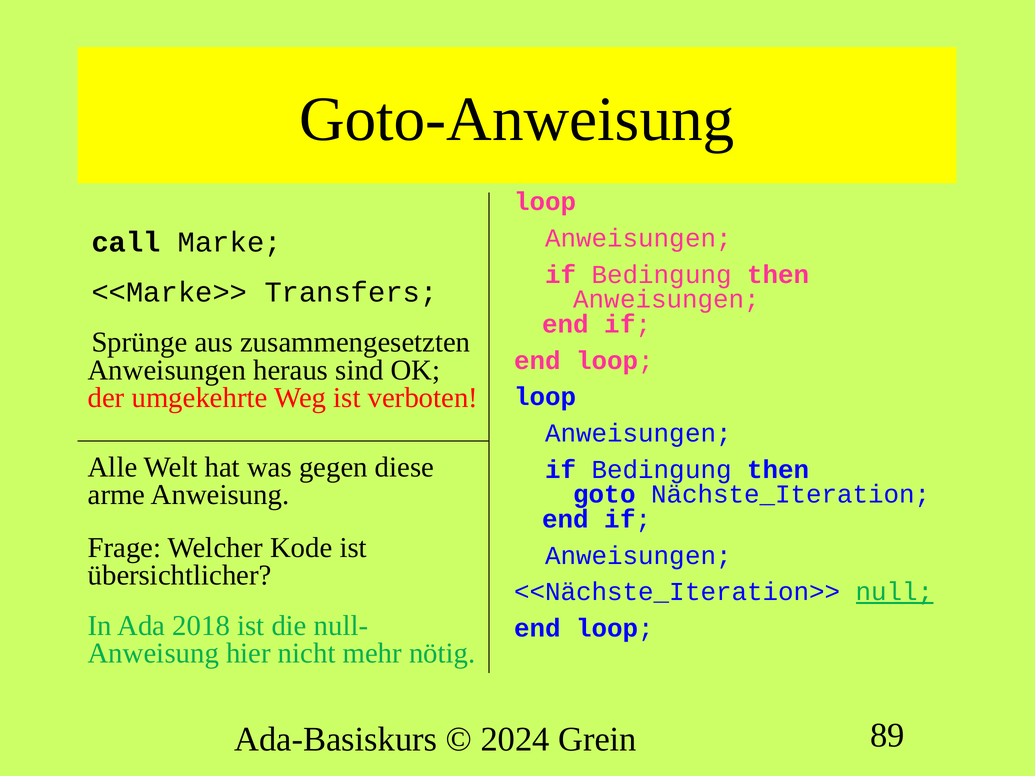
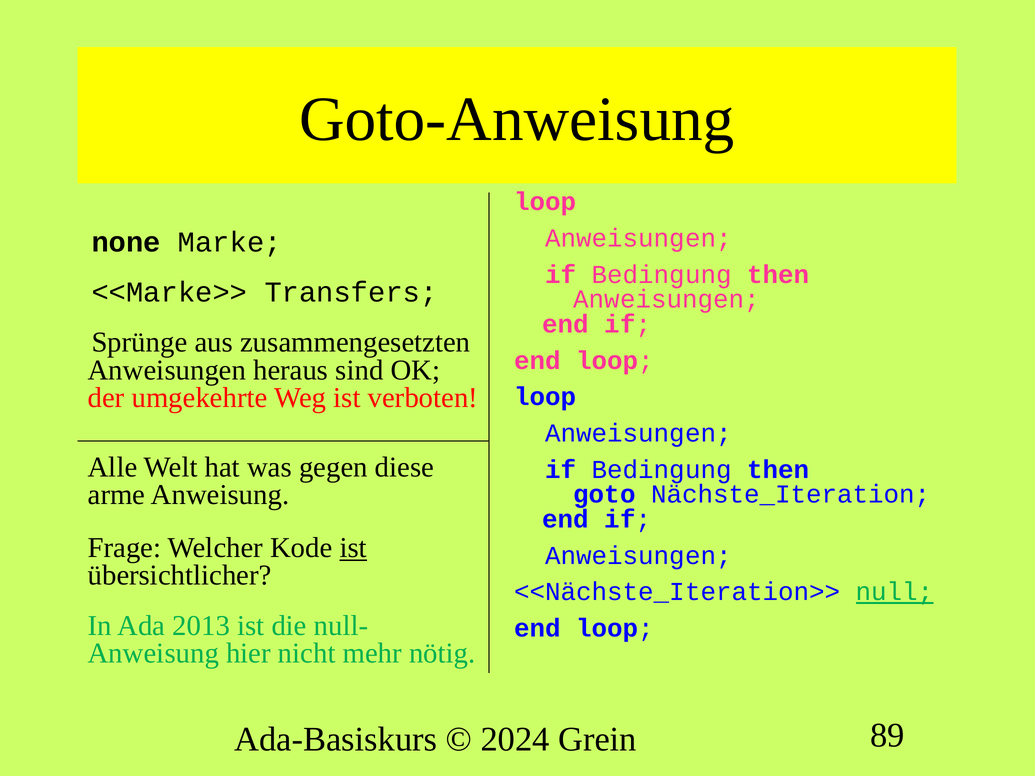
call: call -> none (126, 242)
ist underline: none -> present (353, 548)
2018: 2018 -> 2013 (201, 626)
